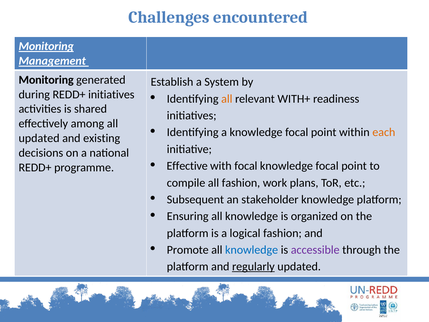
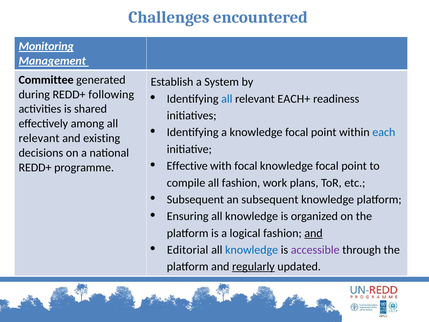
Monitoring: Monitoring -> Committee (46, 80)
REDD+ initiatives: initiatives -> following (111, 94)
all colour: orange -> blue (227, 99)
WITH+: WITH+ -> EACH+ (294, 99)
each colour: orange -> blue (384, 132)
updated: updated -> relevant (39, 138)
an stakeholder: stakeholder -> subsequent (270, 199)
and underline: none -> present (314, 233)
Promote: Promote -> Editorial (188, 250)
